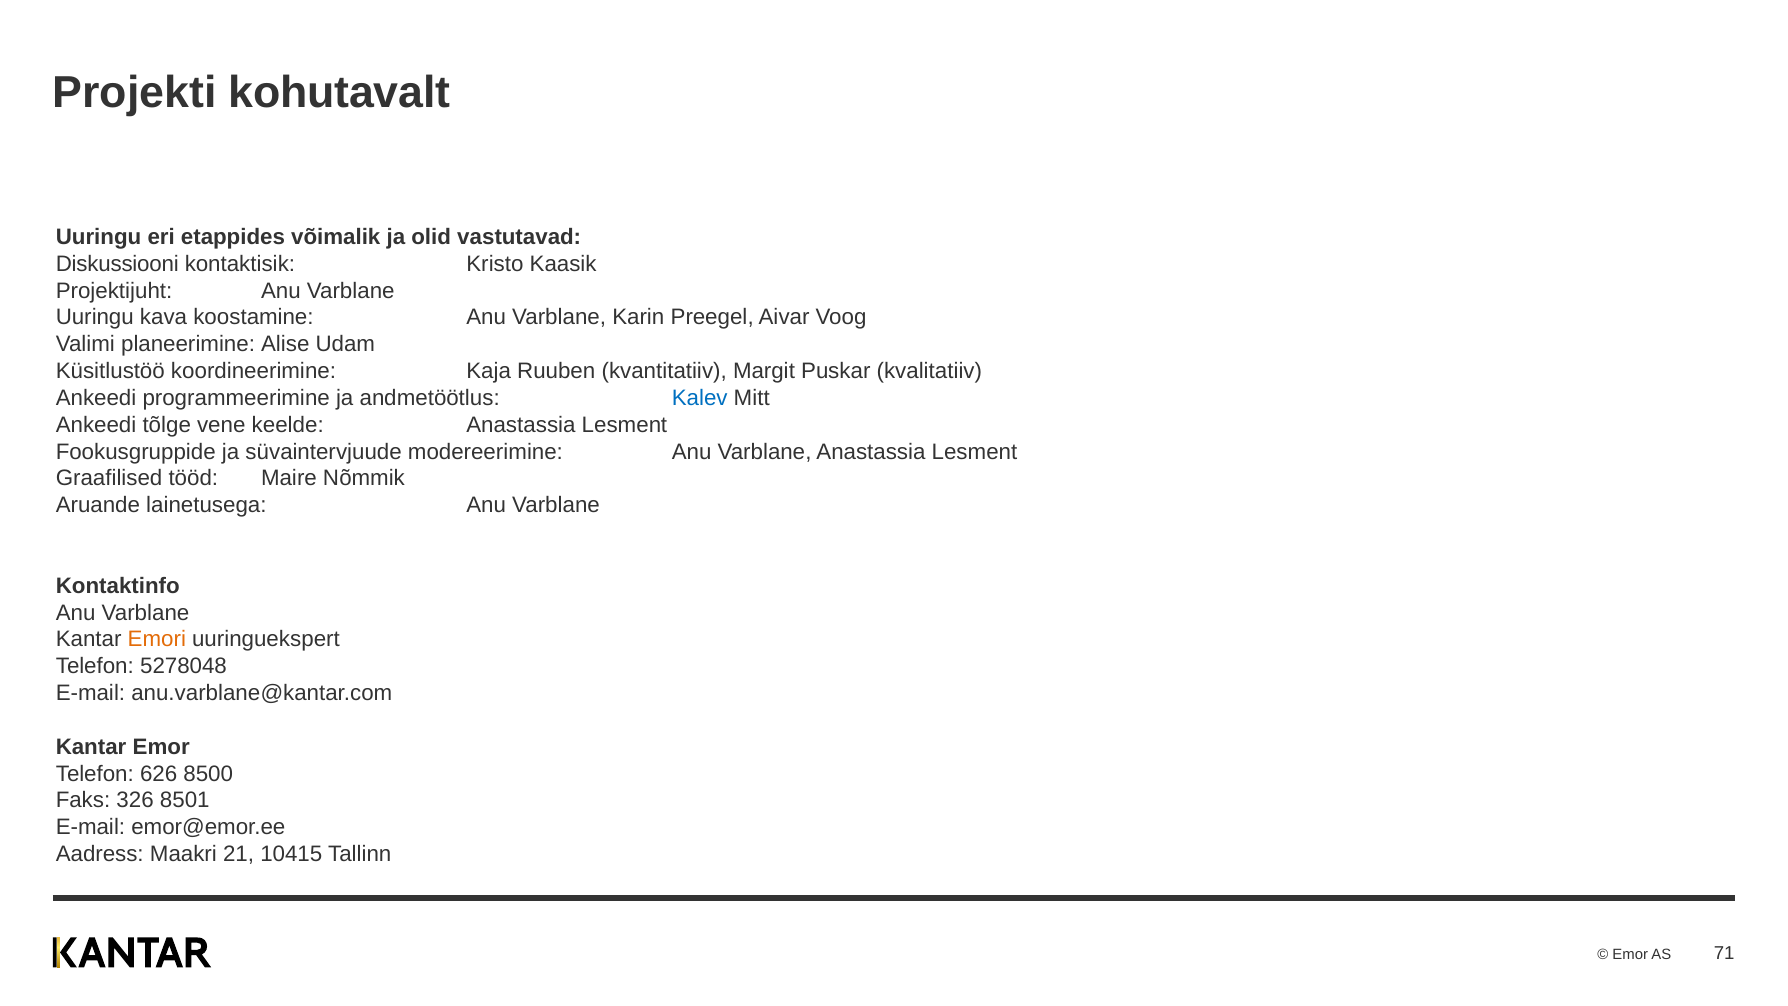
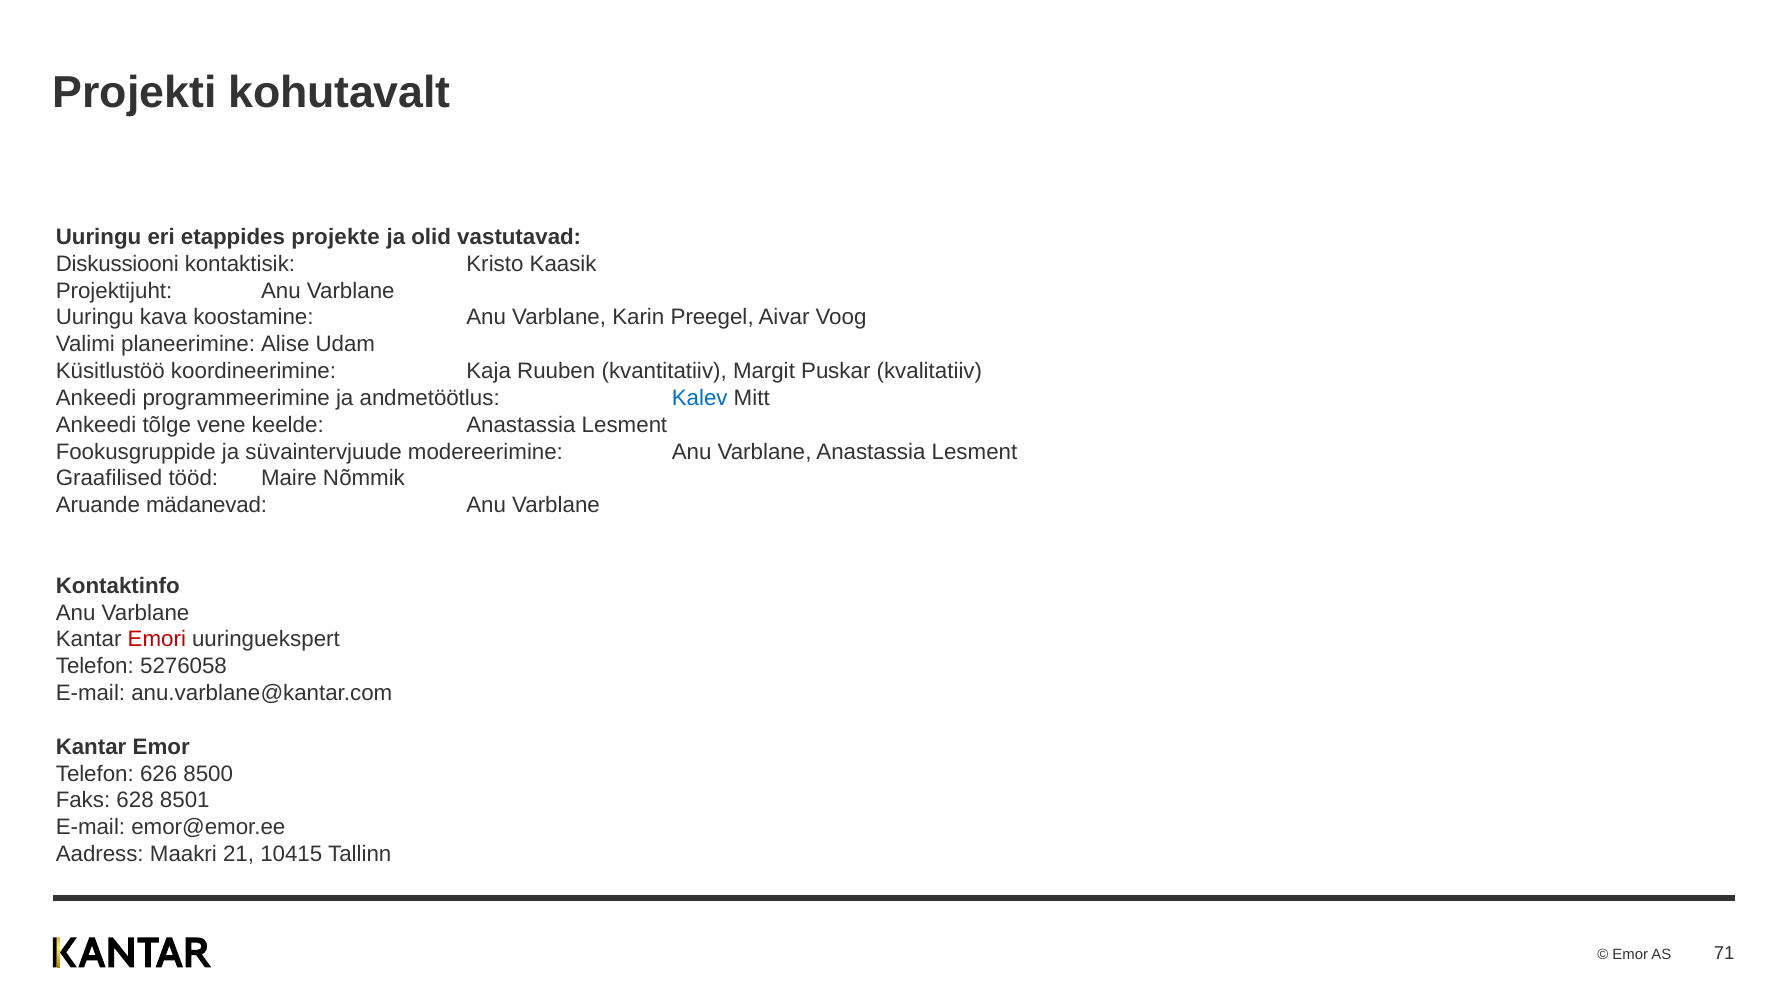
võimalik: võimalik -> projekte (336, 237)
lainetusega: lainetusega -> mädanevad (207, 505)
Emori colour: orange -> red (157, 639)
5278048: 5278048 -> 5276058 (184, 666)
326: 326 -> 628 (135, 800)
